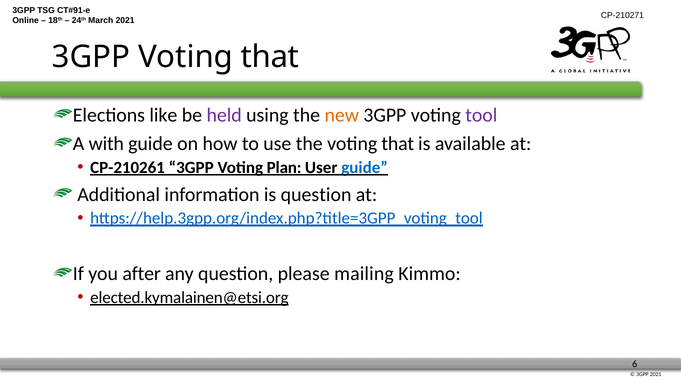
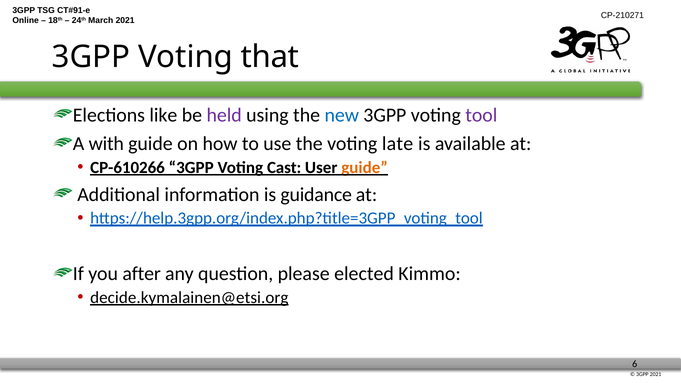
new colour: orange -> blue (342, 115)
the voting that: that -> late (398, 144)
CP-210261: CP-210261 -> CP-610266 (128, 167)
Plan: Plan -> Cast (284, 167)
guide colour: blue -> orange (365, 167)
is question: question -> guidance (316, 194)
mailing: mailing -> elected (364, 274)
elected.kymalainen@etsi.org: elected.kymalainen@etsi.org -> decide.kymalainen@etsi.org (189, 298)
